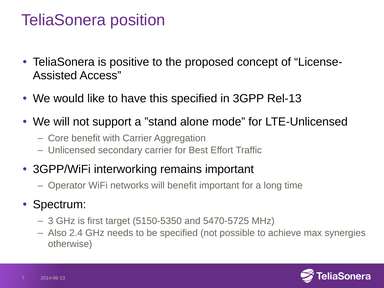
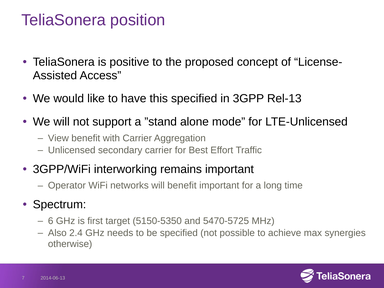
Core: Core -> View (58, 138)
3: 3 -> 6 (51, 221)
